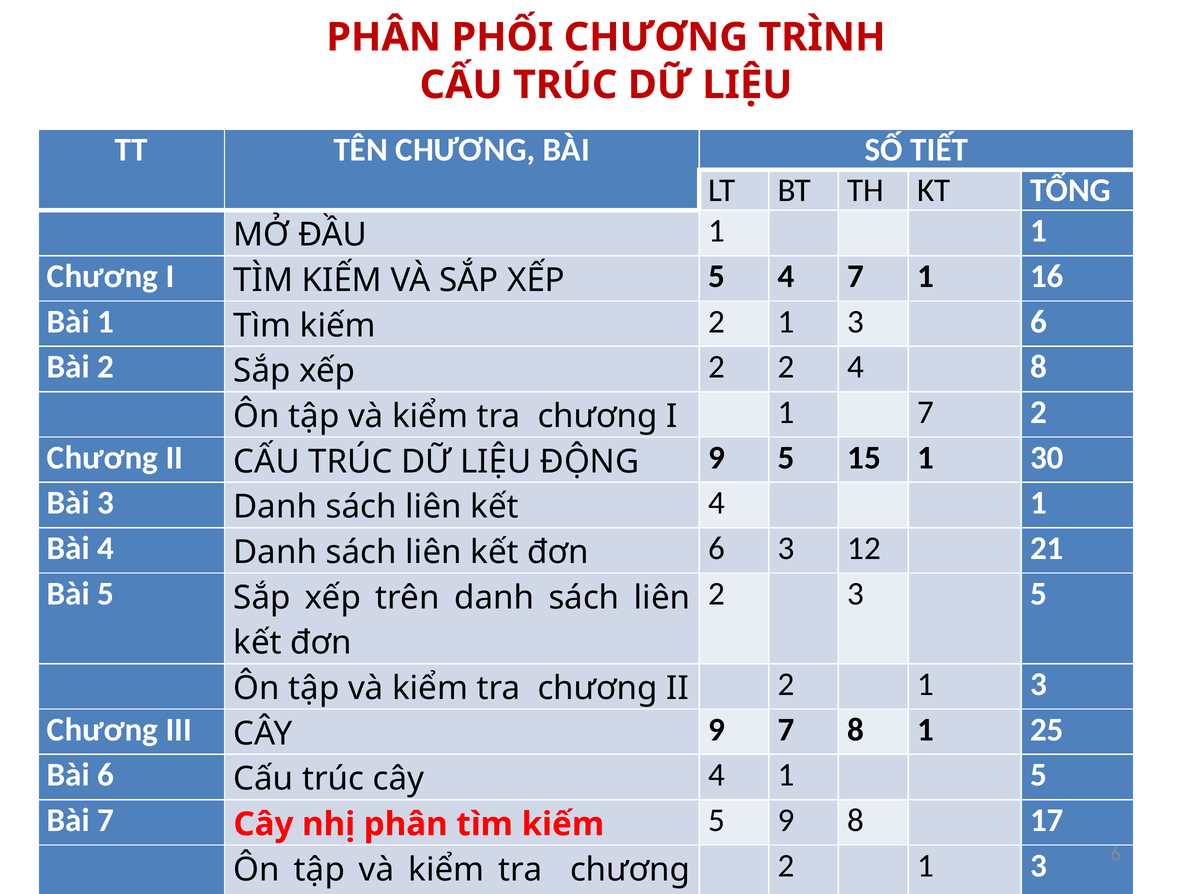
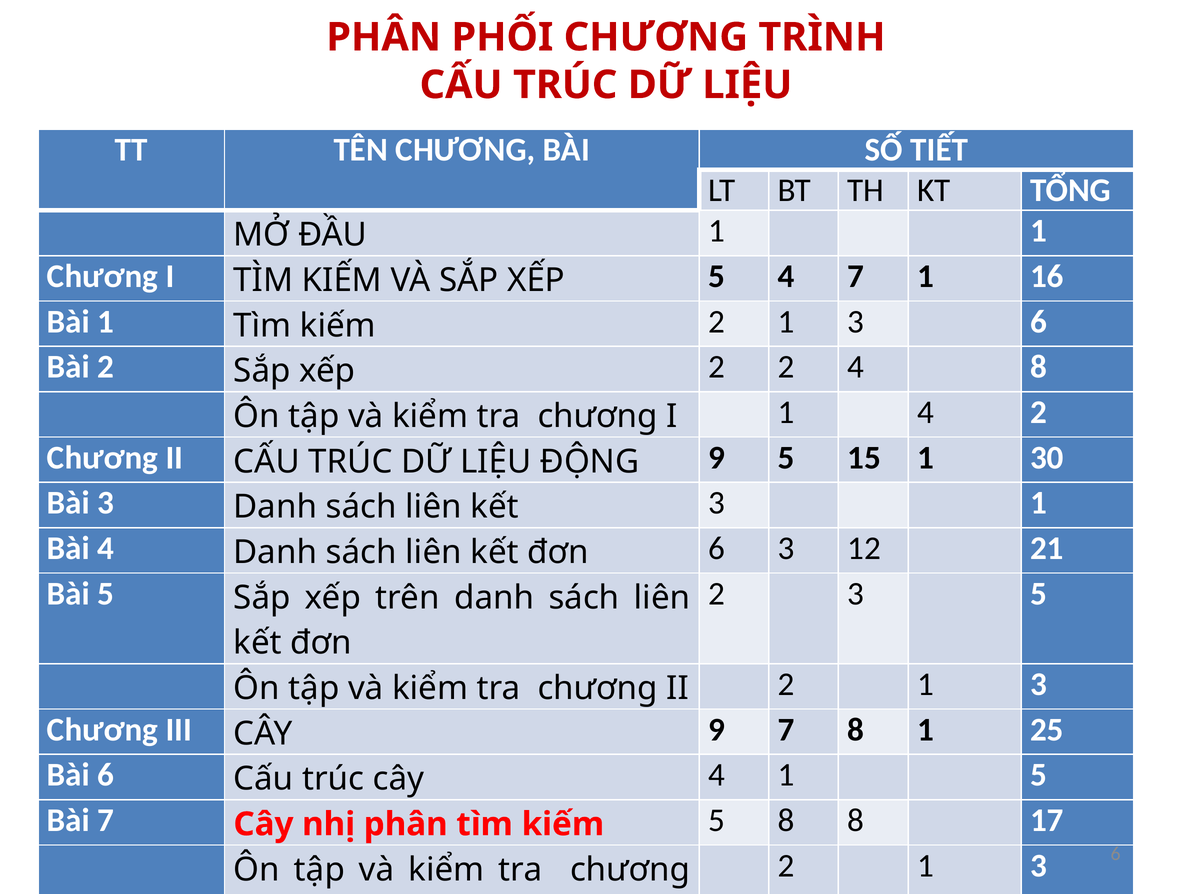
1 7: 7 -> 4 (926, 412)
4: 4 -> 3 (716, 503)
5 9: 9 -> 8 (786, 820)
